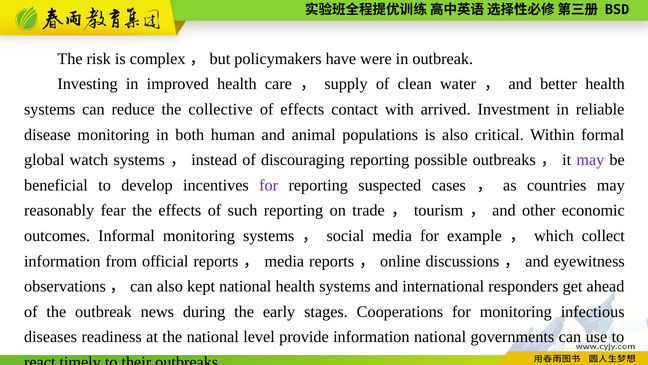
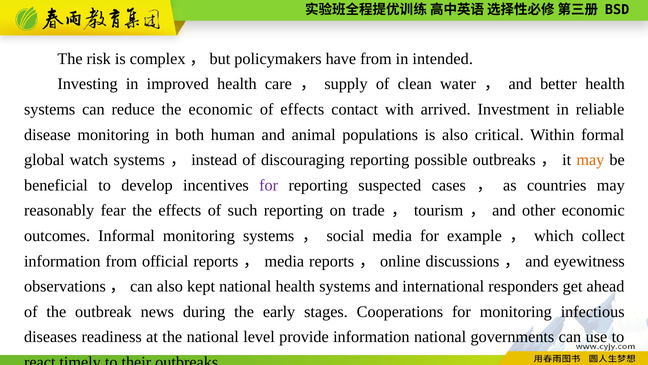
have were: were -> from (376, 59)
in outbreak: outbreak -> intended (443, 59)
the collective: collective -> economic (221, 109)
may colour: purple -> orange (590, 160)
